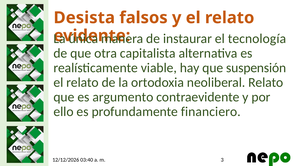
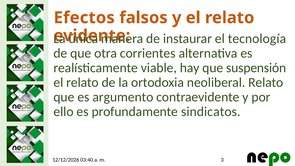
Desista: Desista -> Efectos (84, 18)
capitalista: capitalista -> corrientes (148, 53)
financiero: financiero -> sindicatos (211, 112)
